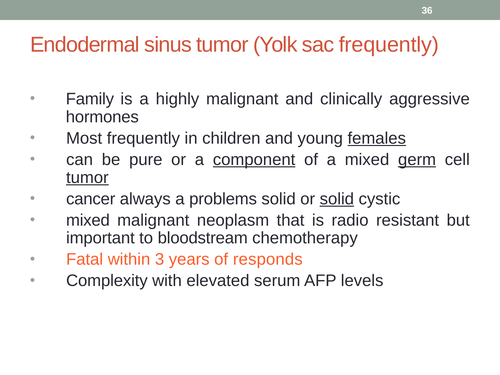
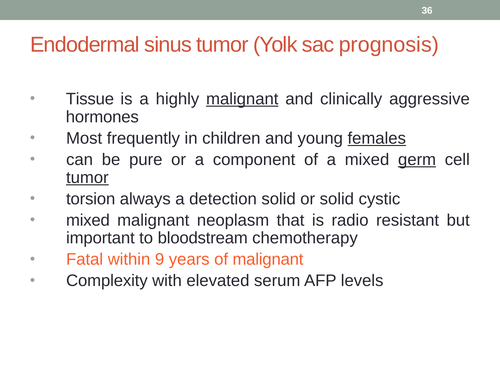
sac frequently: frequently -> prognosis (389, 45)
Family: Family -> Tissue (90, 99)
malignant underline: none -> present (242, 99)
component underline: present -> none (254, 160)
cancer: cancer -> torsion (91, 199)
problems: problems -> detection (223, 199)
solid underline: present -> none (337, 199)
3: 3 -> 9 (160, 259)
of responds: responds -> malignant (268, 259)
